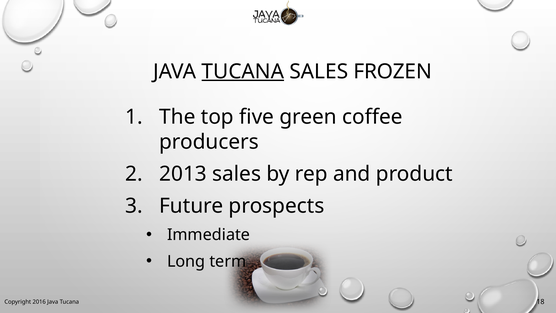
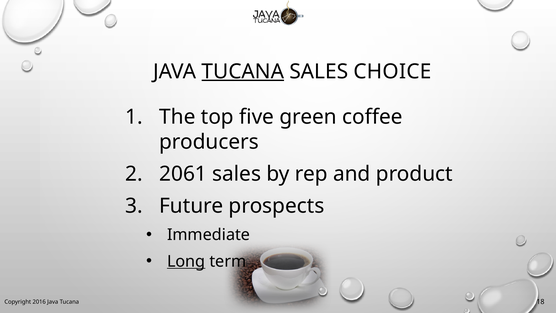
FROZEN: FROZEN -> CHOICE (392, 71)
2013: 2013 -> 2061 (183, 174)
Long underline: none -> present (186, 261)
